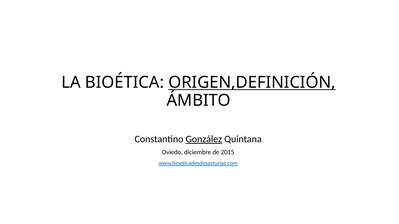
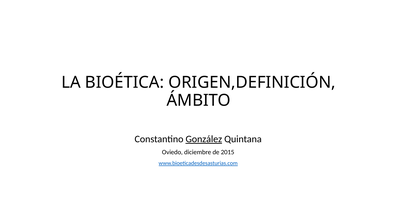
ORIGEN,DEFINICIÓN underline: present -> none (252, 83)
